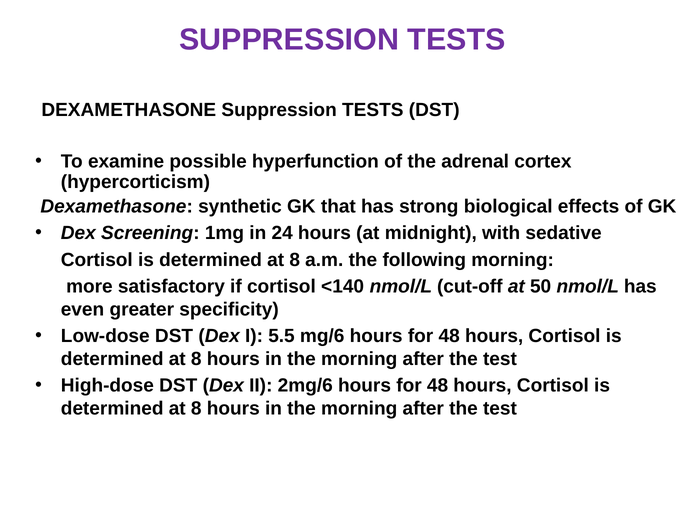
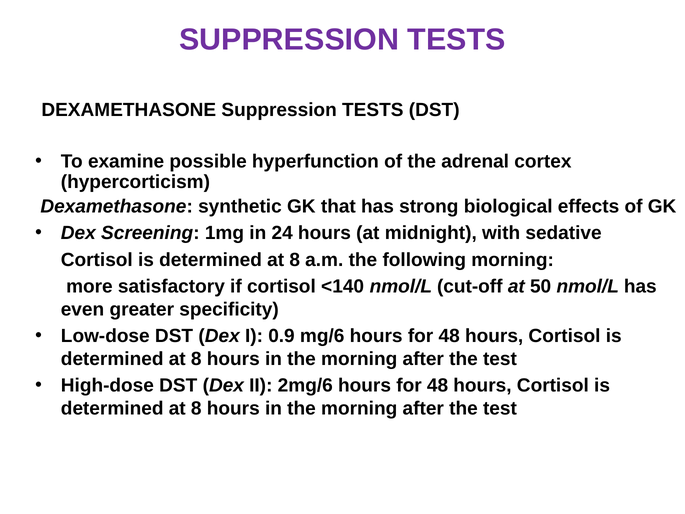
5.5: 5.5 -> 0.9 (281, 336)
